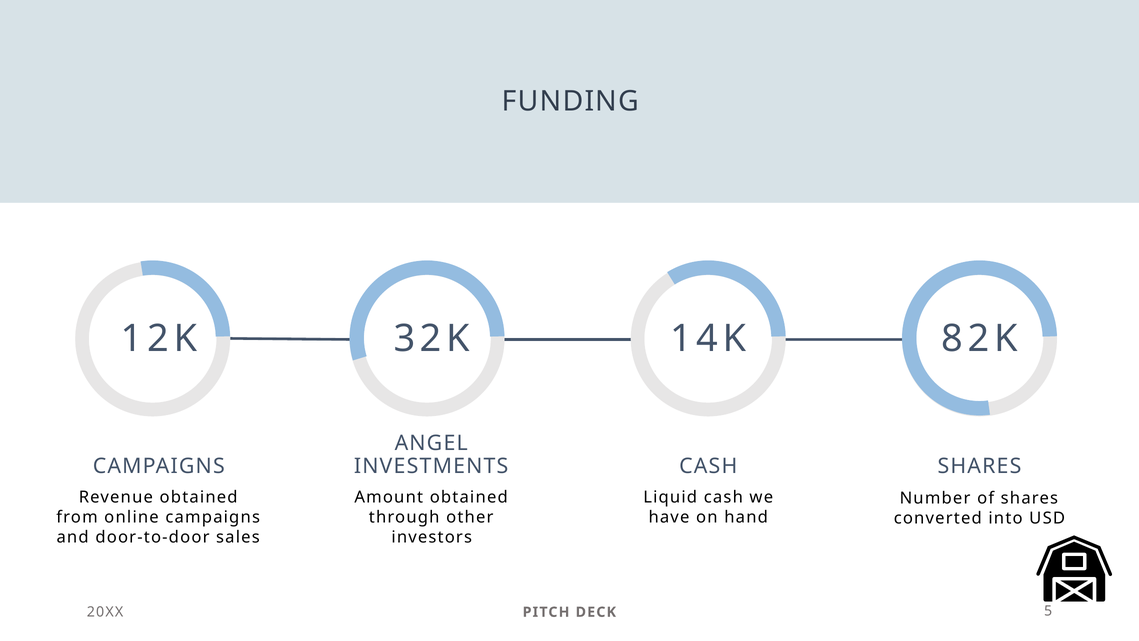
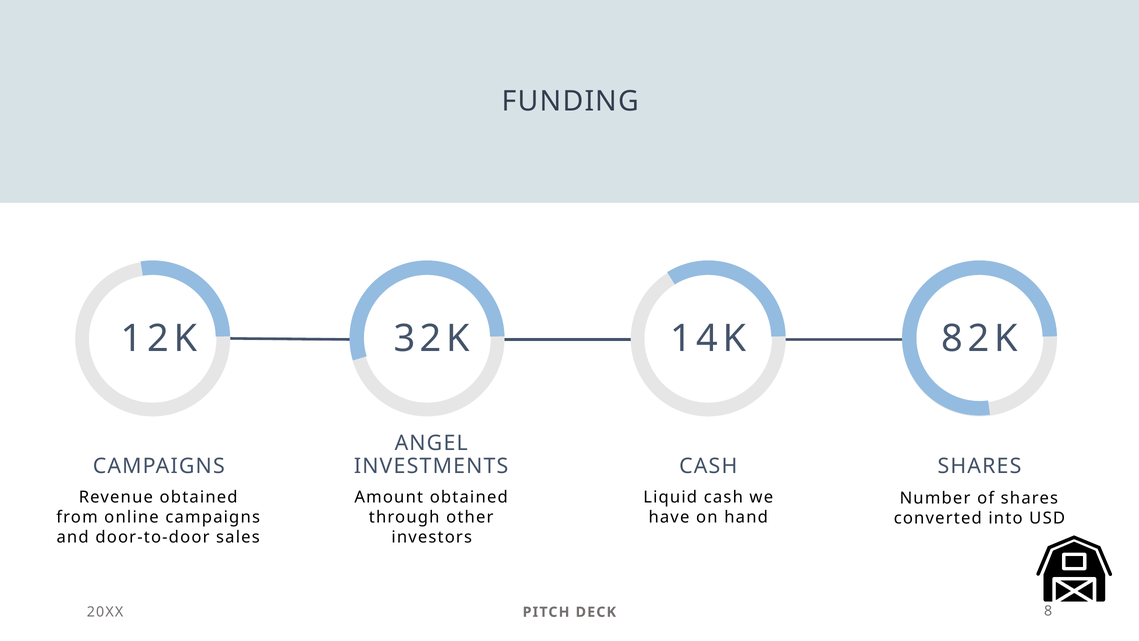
5: 5 -> 8 (1048, 611)
